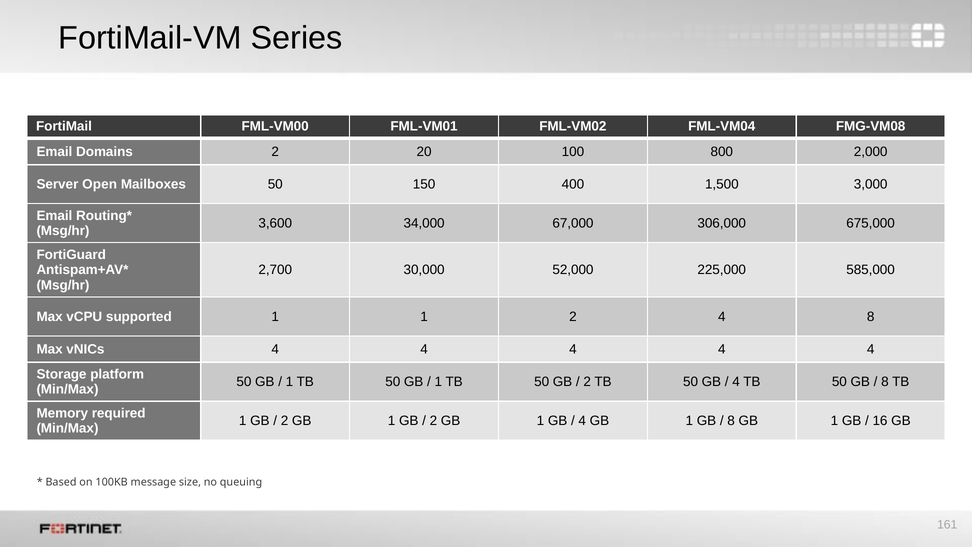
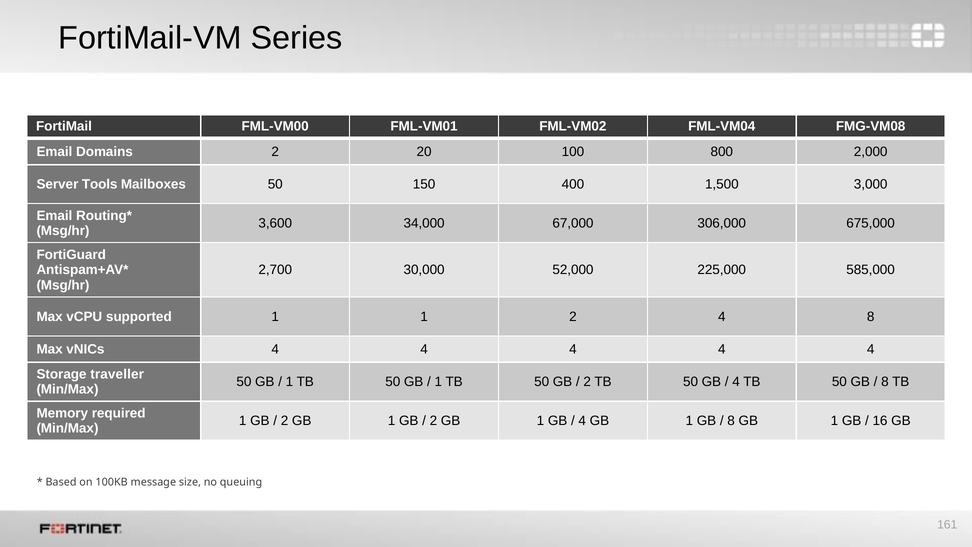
Open: Open -> Tools (100, 184)
platform: platform -> traveller (117, 374)
